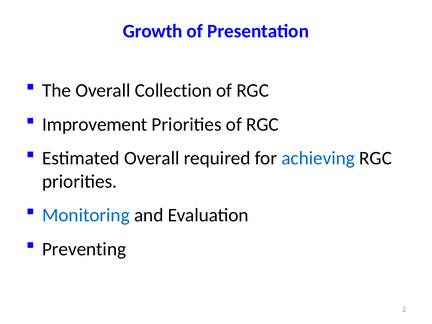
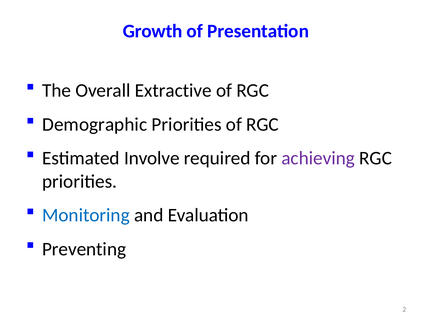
Collection: Collection -> Extractive (173, 91)
Improvement: Improvement -> Demographic (95, 124)
Estimated Overall: Overall -> Involve (152, 158)
achieving colour: blue -> purple (318, 158)
